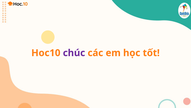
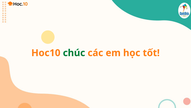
chúc colour: purple -> green (74, 53)
